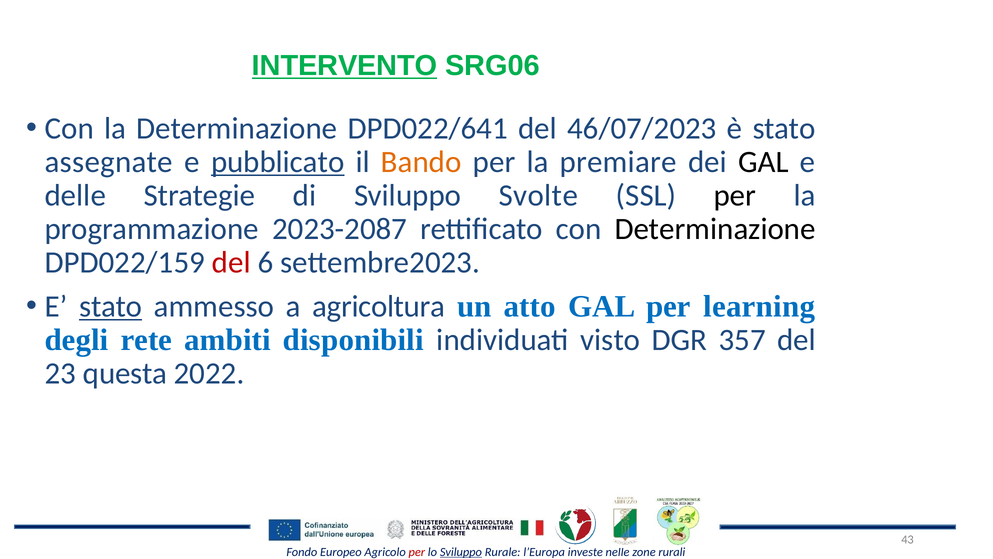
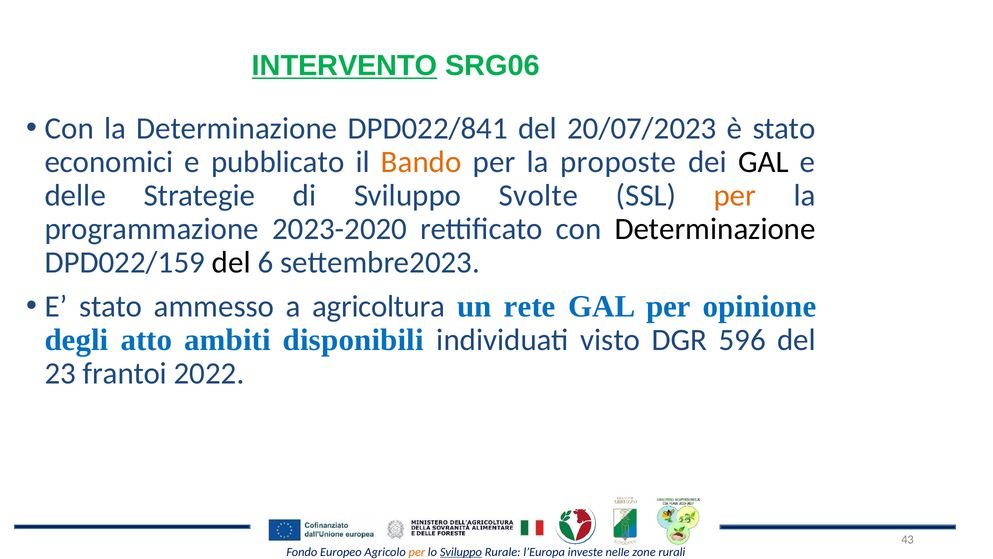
DPD022/641: DPD022/641 -> DPD022/841 (428, 128)
46/07/2023: 46/07/2023 -> 20/07/2023 (642, 128)
assegnate: assegnate -> economici (109, 162)
pubblicato underline: present -> none (278, 162)
premiare: premiare -> proposte (618, 162)
per colour: black -> orange (735, 195)
2023-2087: 2023-2087 -> 2023-2020 (340, 229)
del colour: red -> black (231, 262)
stato underline: present -> none (111, 306)
atto: atto -> rete (530, 306)
learning: learning -> opinione (759, 306)
rete: rete -> atto (146, 340)
357: 357 -> 596 (742, 340)
questa: questa -> frantoi (125, 373)
per colour: red -> orange (417, 552)
